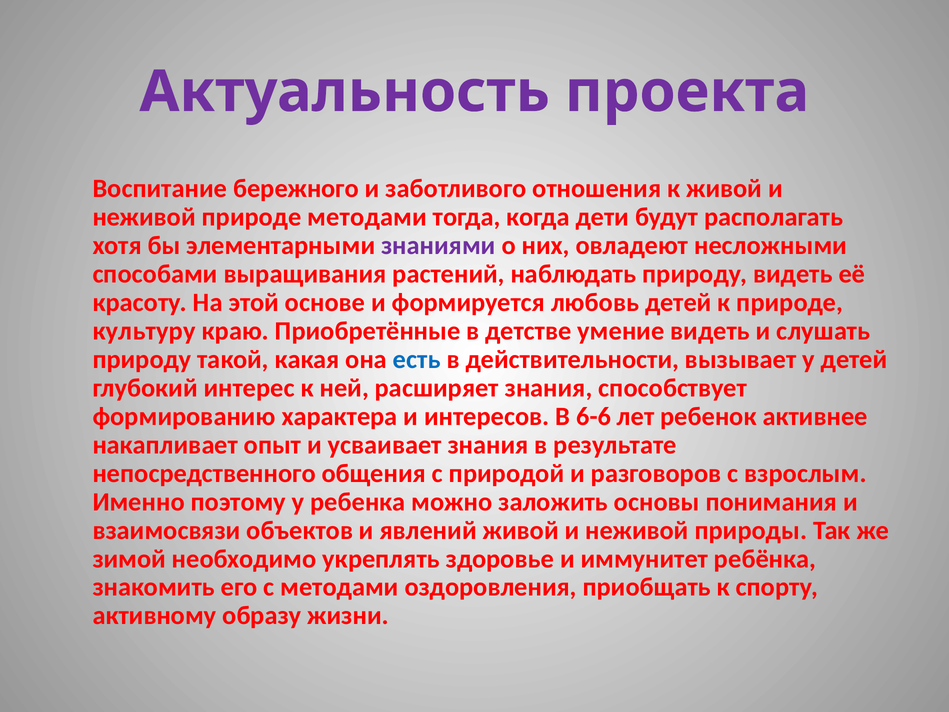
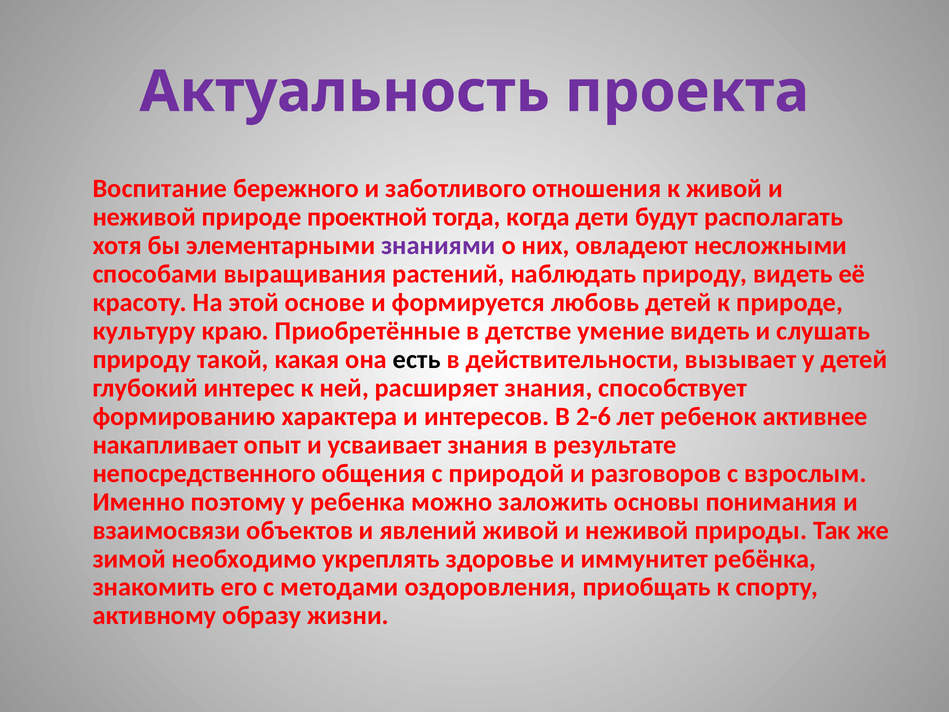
природе методами: методами -> проектной (367, 217)
есть colour: blue -> black (417, 359)
6-6: 6-6 -> 2-6 (594, 416)
